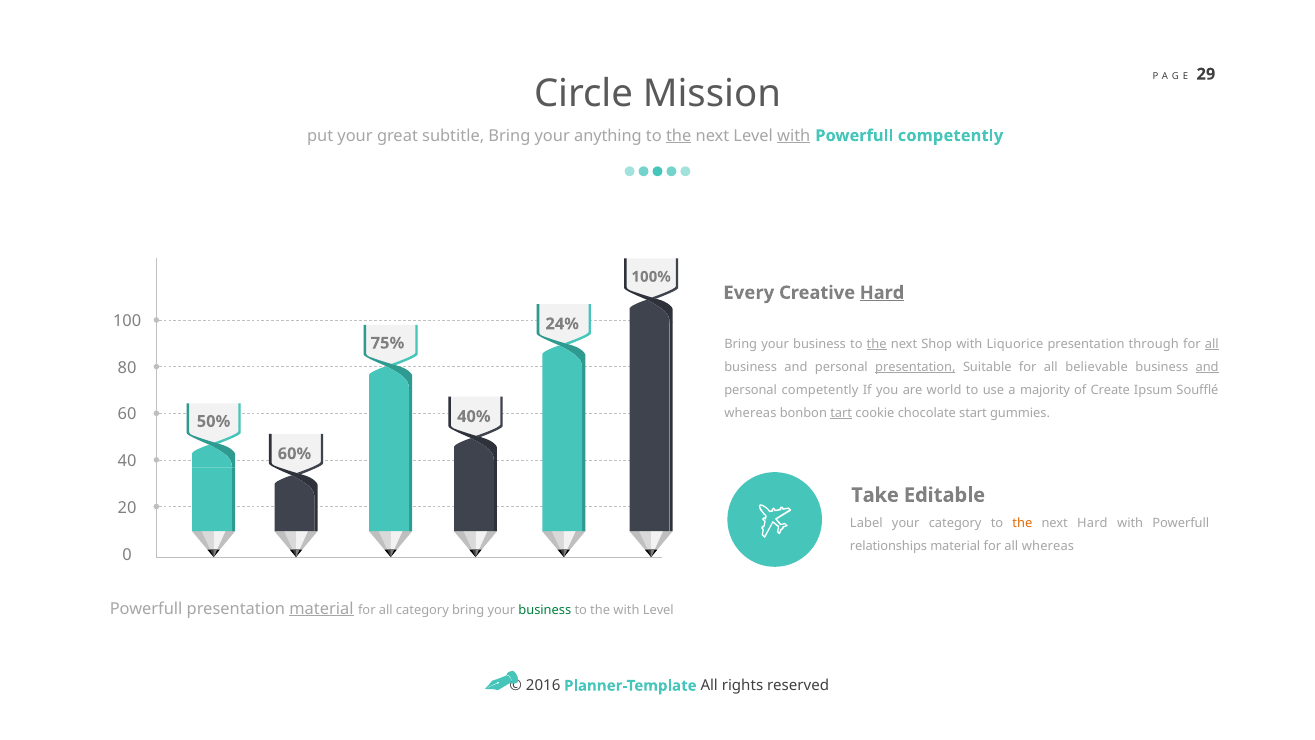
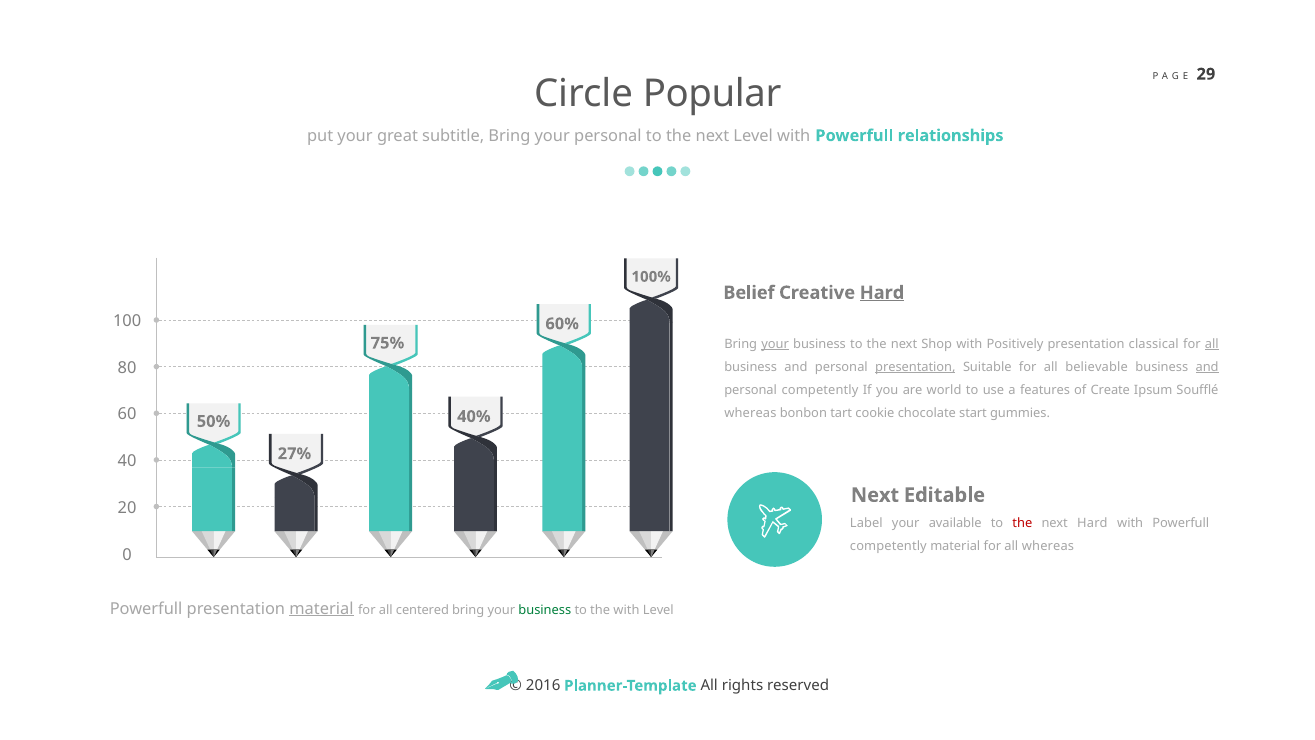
Mission: Mission -> Popular (712, 94)
your anything: anything -> personal (608, 136)
the underline: present -> none (679, 136)
with underline: present -> none (794, 136)
Powerfull competently: competently -> relationships (951, 136)
Every: Every -> Belief (749, 293)
24%: 24% -> 60% (562, 324)
your underline: none -> present (775, 344)
the underline: present -> none (877, 344)
Liquorice: Liquorice -> Positively (1015, 344)
through: through -> classical (1154, 344)
majority: majority -> features (1045, 390)
tart underline: present -> none (841, 413)
60%: 60% -> 27% (294, 454)
Take: Take -> Next (875, 495)
your category: category -> available (955, 523)
the colour: orange -> red (1022, 523)
relationships: relationships -> competently (888, 546)
all category: category -> centered (422, 610)
